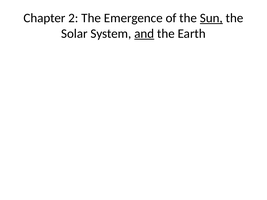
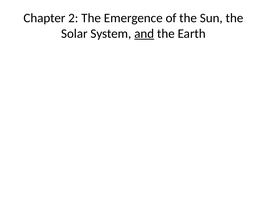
Sun underline: present -> none (211, 18)
